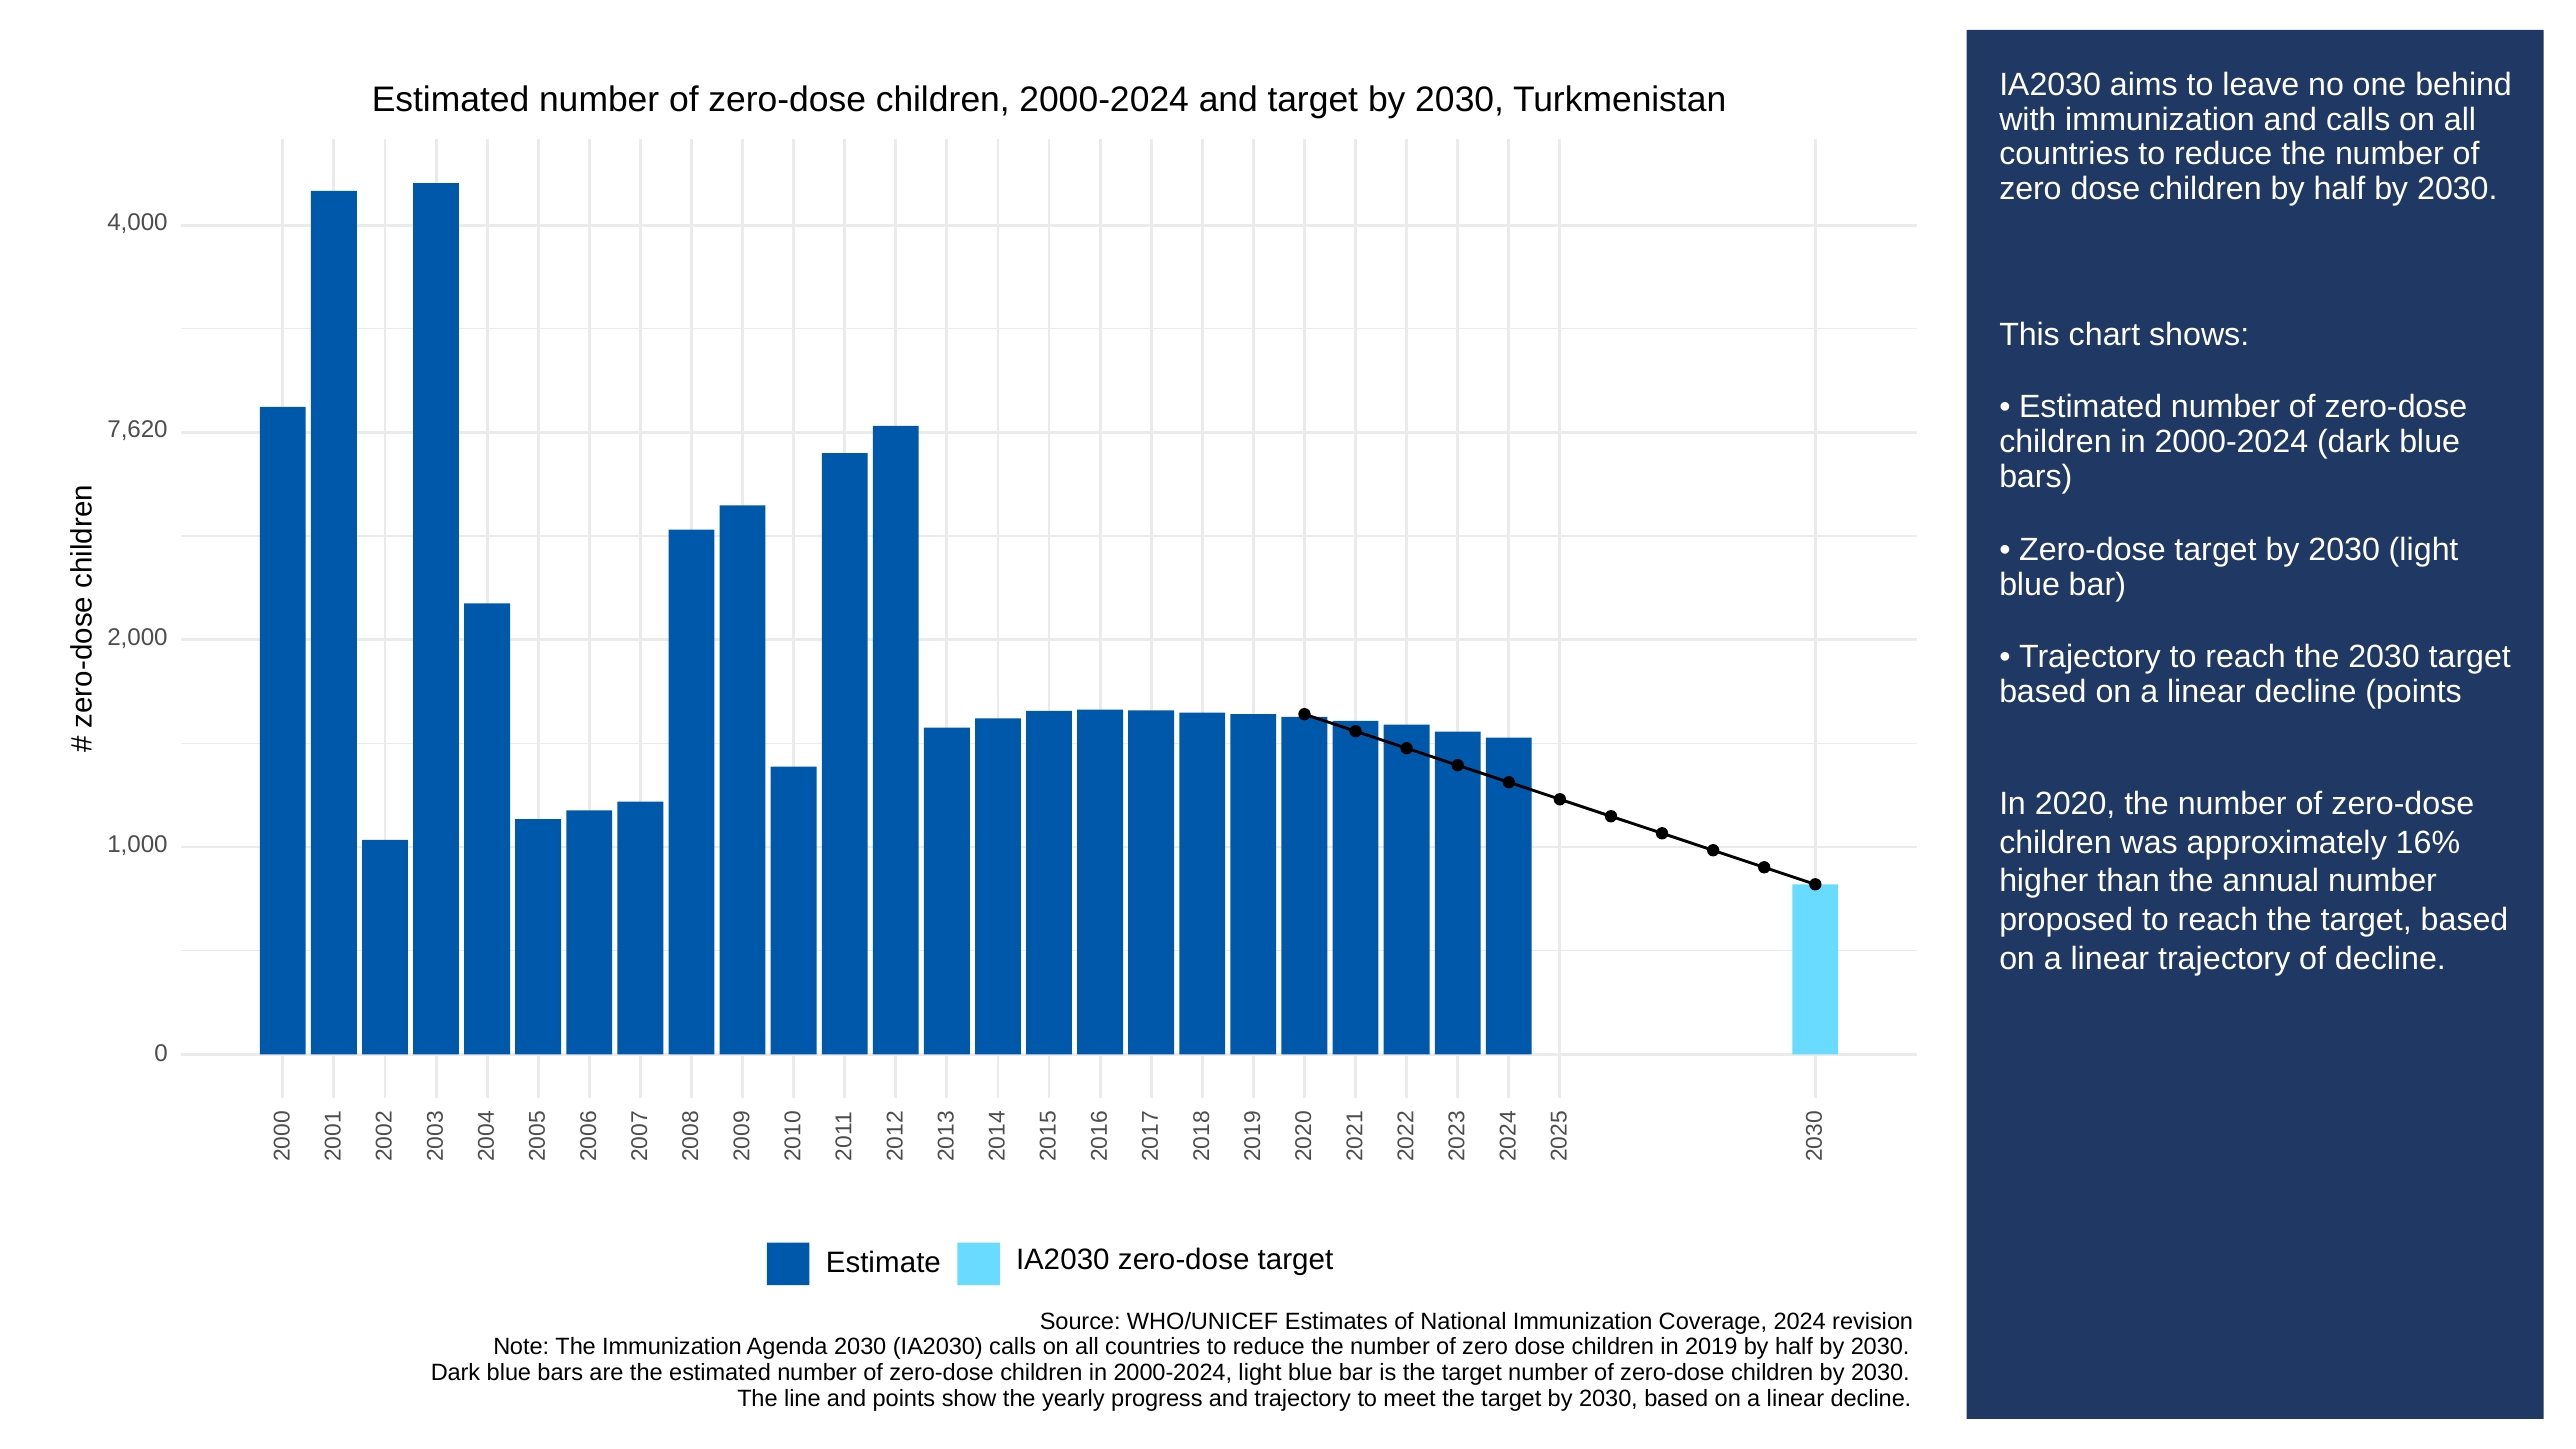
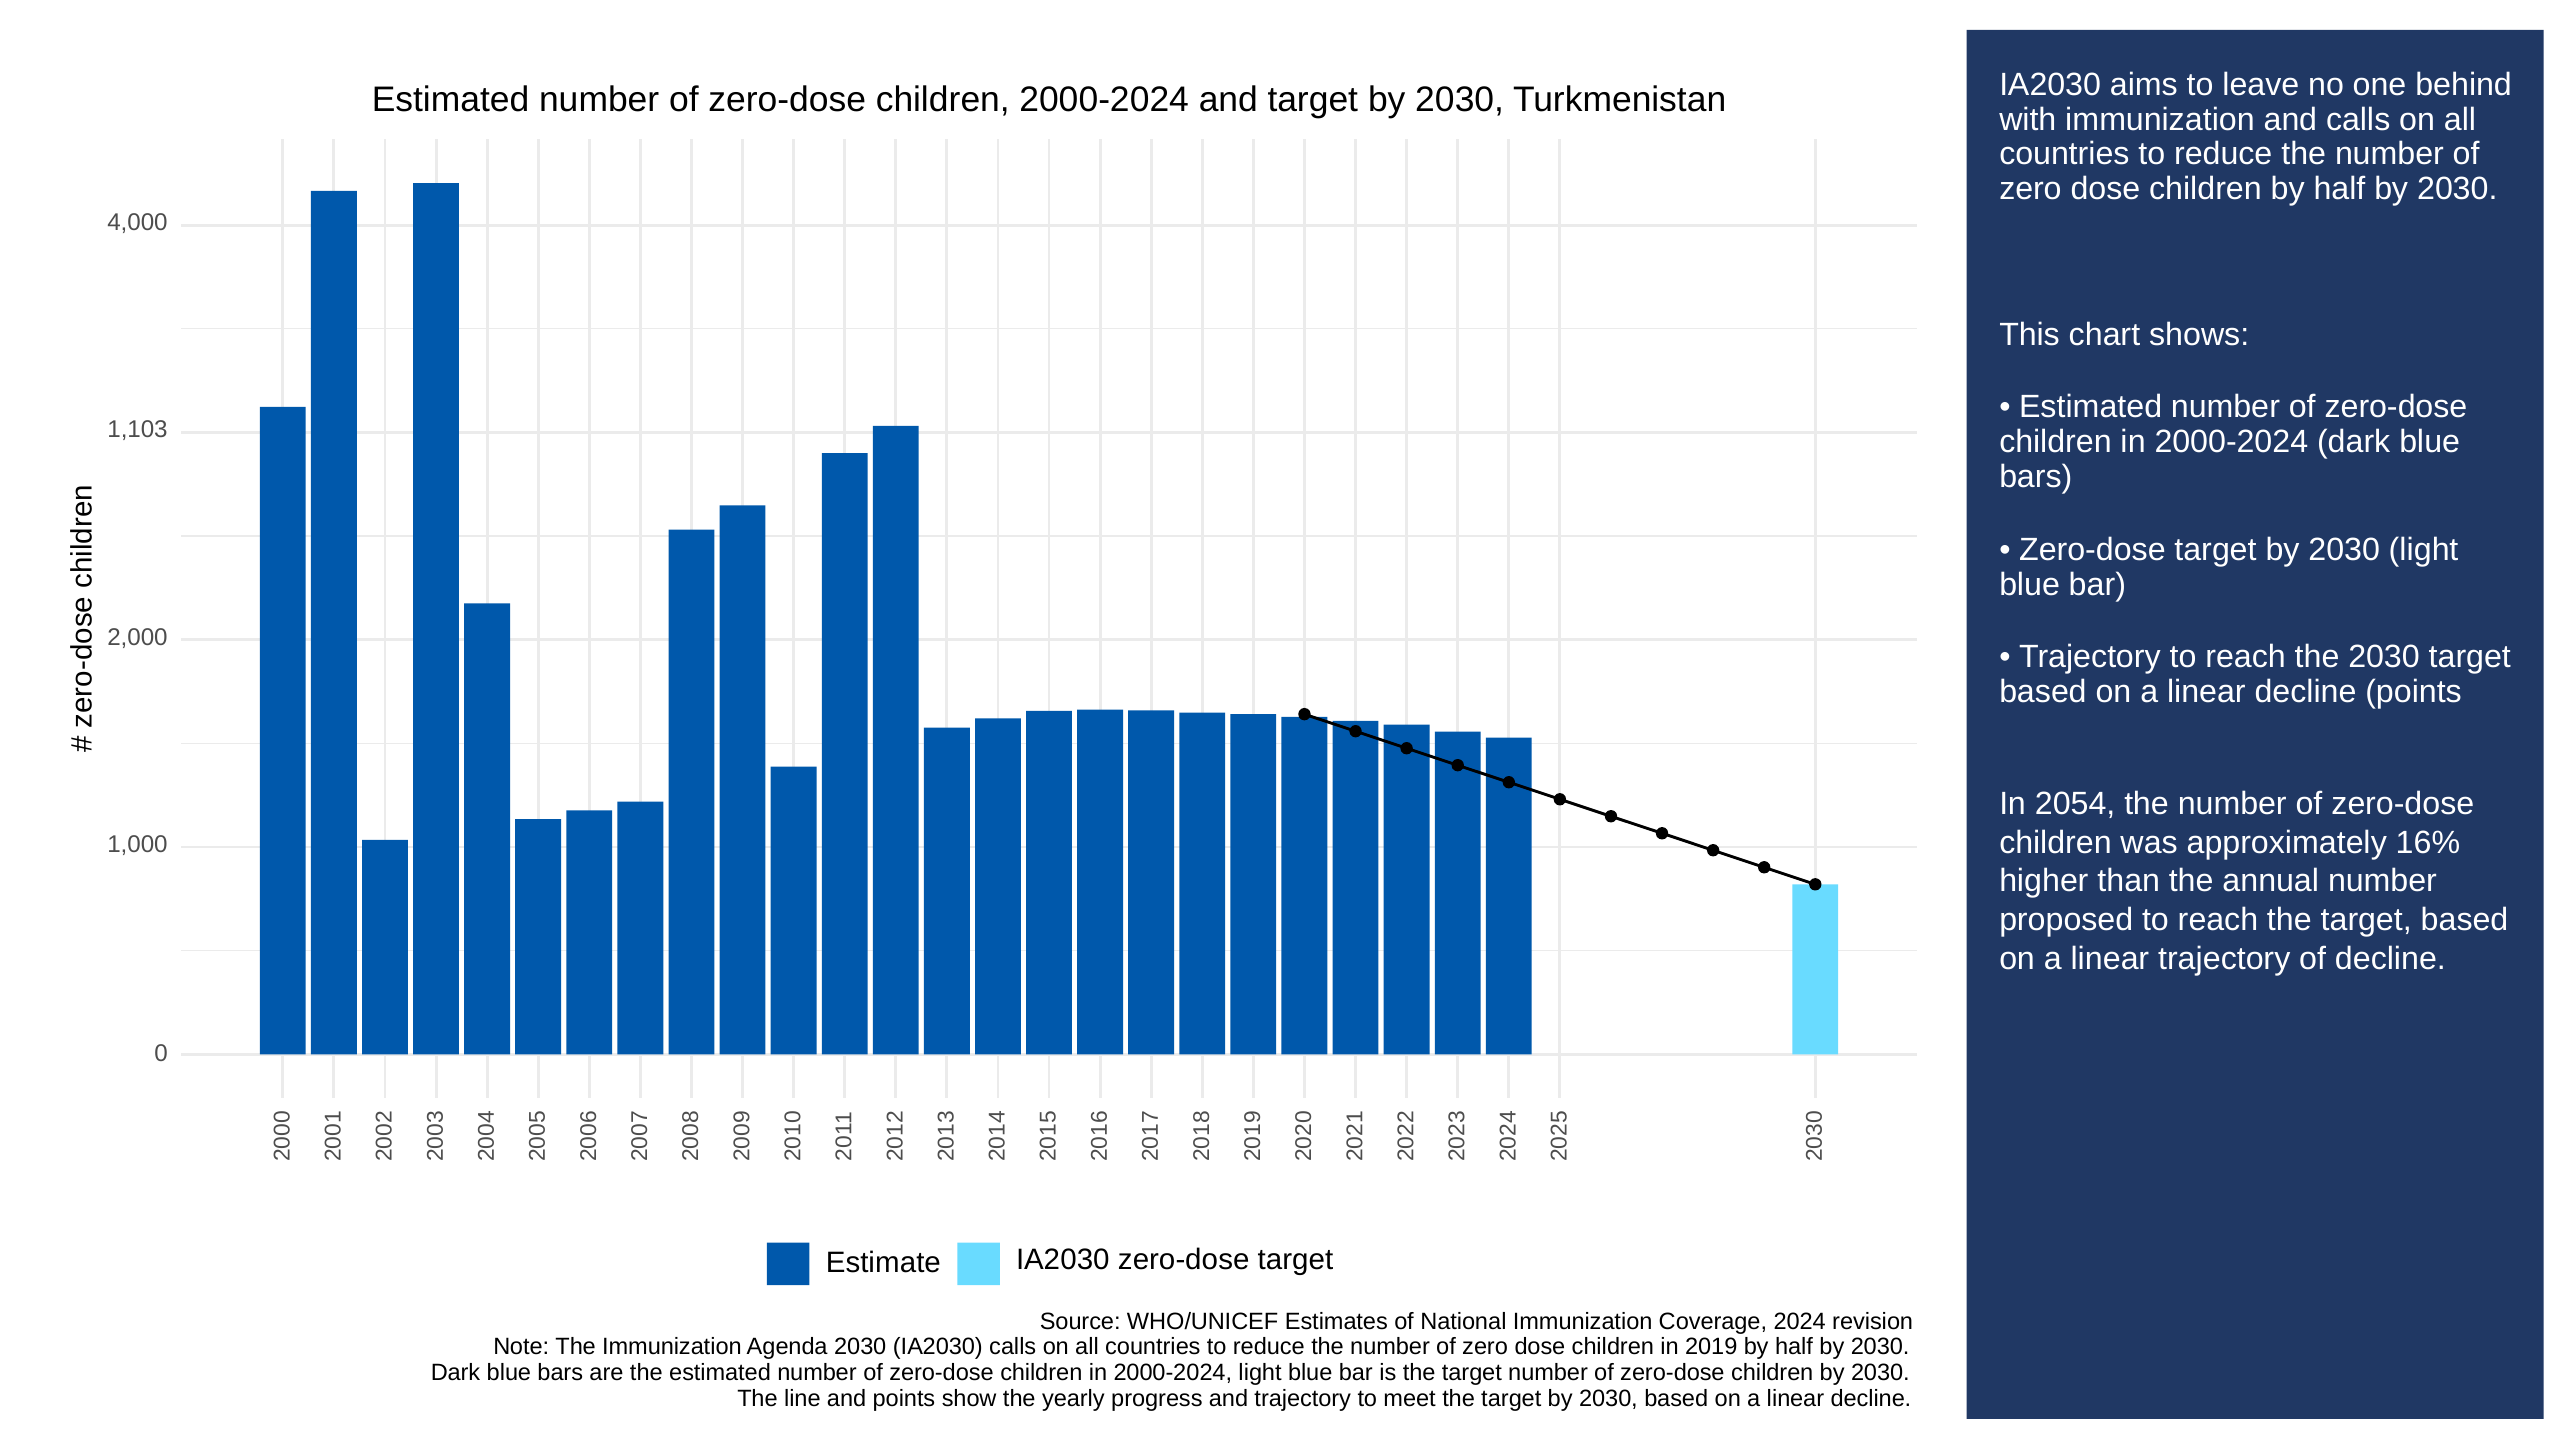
7,620: 7,620 -> 1,103 (138, 430)
2020: 2020 -> 2054 (2075, 804)
